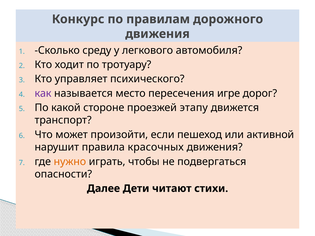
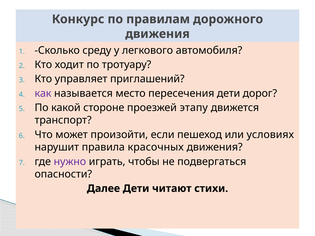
психического: психического -> приглашений (147, 79)
пересечения игре: игре -> дети (229, 93)
активной: активной -> условиях (270, 135)
нужно colour: orange -> purple (70, 162)
